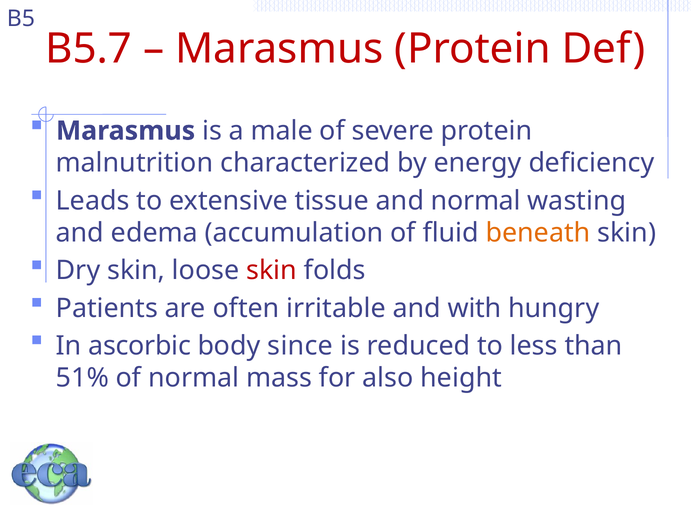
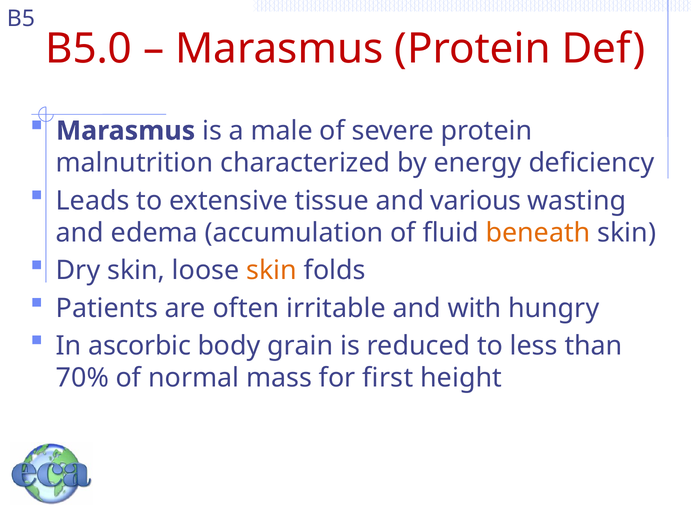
B5.7: B5.7 -> B5.0 (89, 49)
and normal: normal -> various (476, 201)
skin colour: red -> orange (272, 271)
since: since -> grain (300, 346)
51%: 51% -> 70% (82, 378)
also: also -> first (388, 378)
